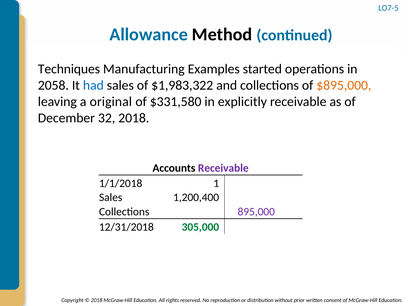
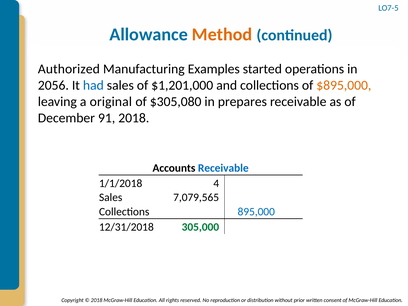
Method colour: black -> orange (222, 35)
Techniques: Techniques -> Authorized (69, 69)
2058: 2058 -> 2056 (53, 85)
$1,983,322: $1,983,322 -> $1,201,000 (182, 85)
$331,580: $331,580 -> $305,080 (176, 102)
explicitly: explicitly -> prepares (242, 102)
32: 32 -> 91 (107, 118)
Receivable colour: purple -> blue (223, 168)
1: 1 -> 4 (216, 183)
1,200,400: 1,200,400 -> 7,079,565 (196, 198)
895,000 colour: purple -> blue (256, 212)
